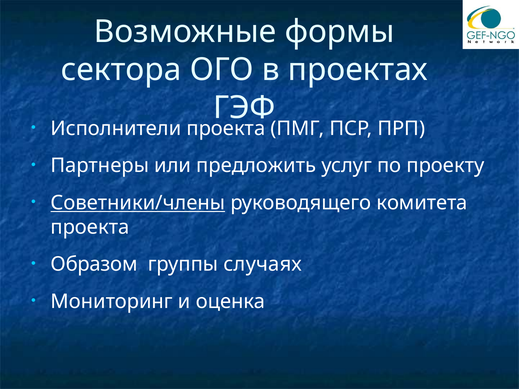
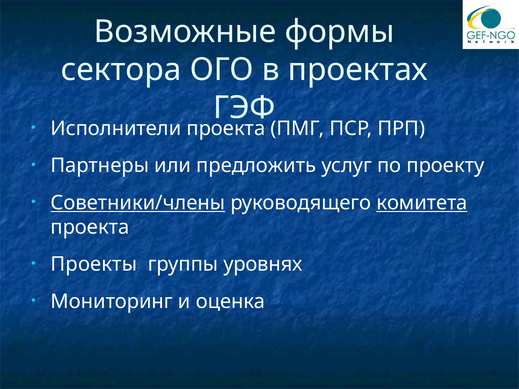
комитета underline: none -> present (422, 203)
Образом: Образом -> Проекты (94, 264)
случаях: случаях -> уровнях (263, 264)
